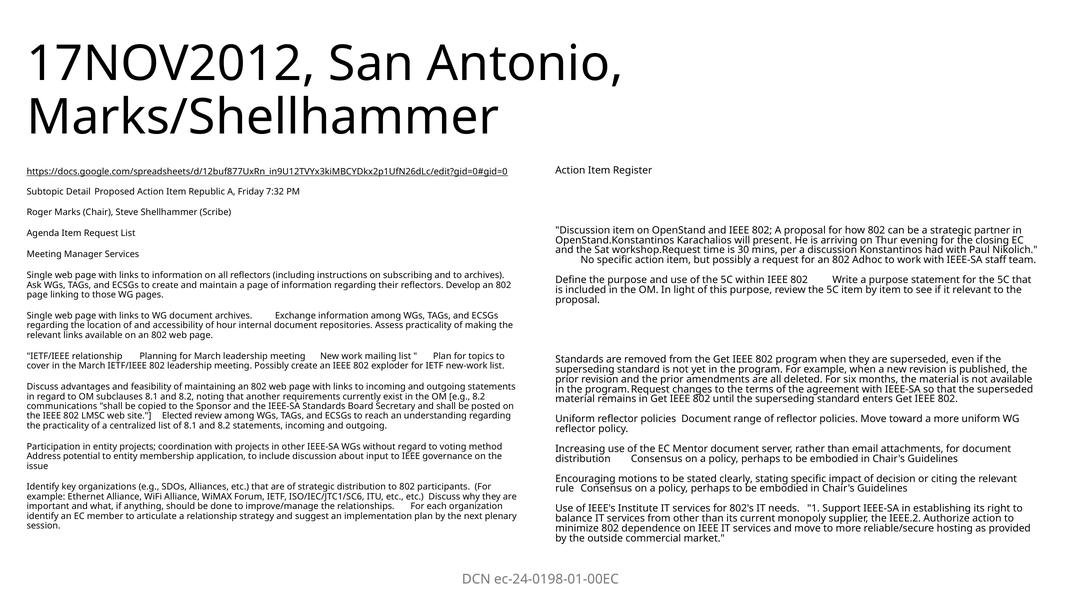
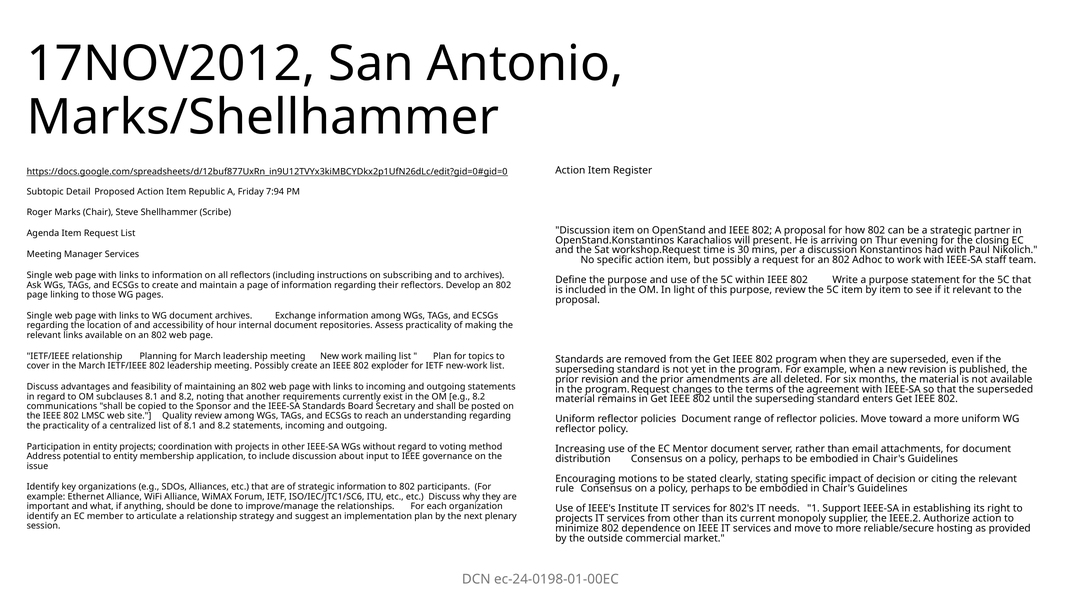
7:32: 7:32 -> 7:94 (275, 192)
Elected: Elected -> Quality (177, 416)
strategic distribution: distribution -> information (361, 487)
balance: balance -> projects (574, 518)
